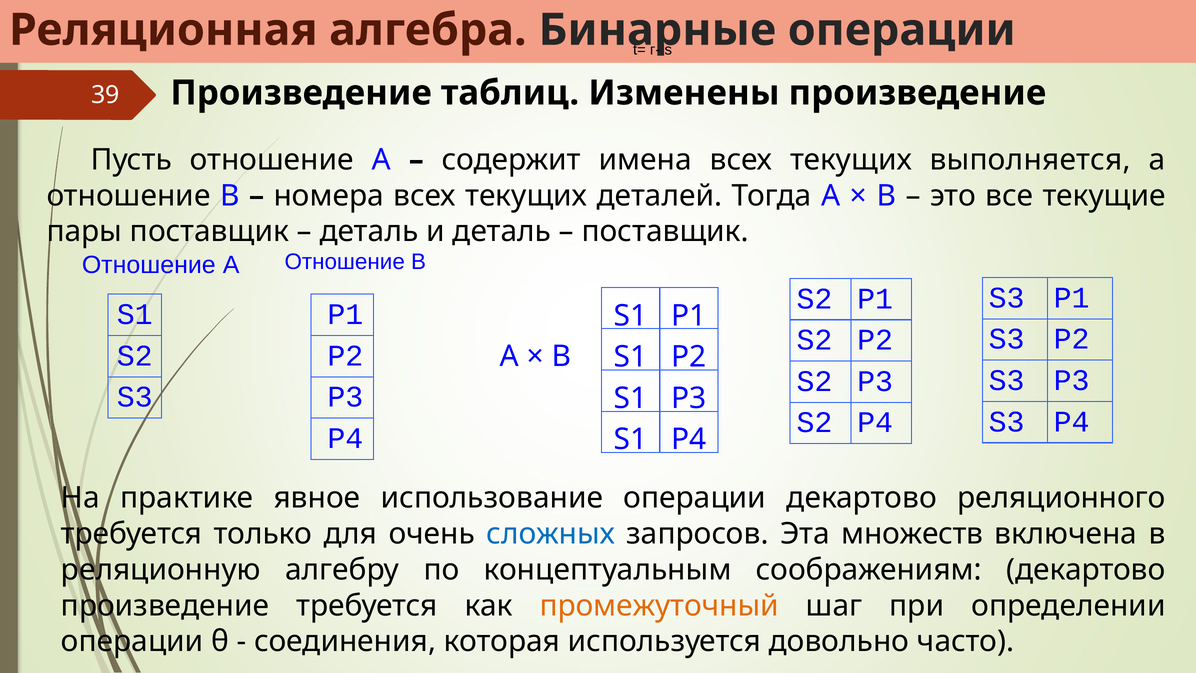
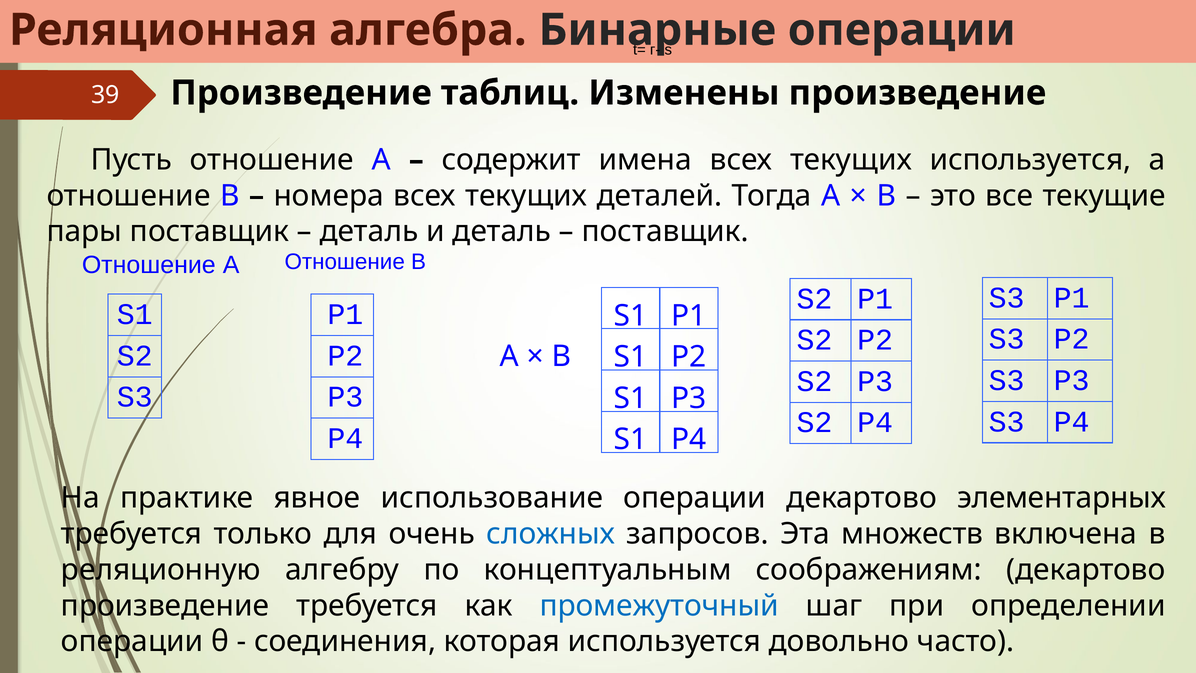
текущих выполняется: выполняется -> используется (1030, 160)
реляционного: реляционного -> элементарных (1062, 498)
промежуточный colour: orange -> blue (659, 605)
